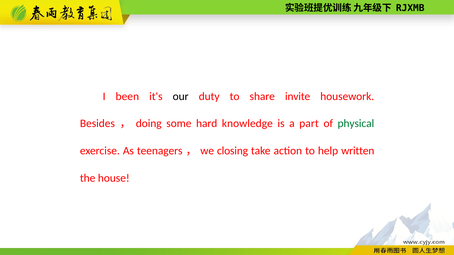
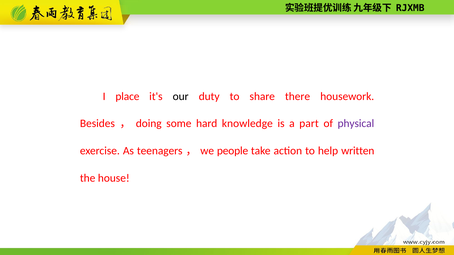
been: been -> place (127, 97)
invite: invite -> there (298, 97)
physical colour: green -> purple (356, 124)
closing: closing -> people (233, 151)
